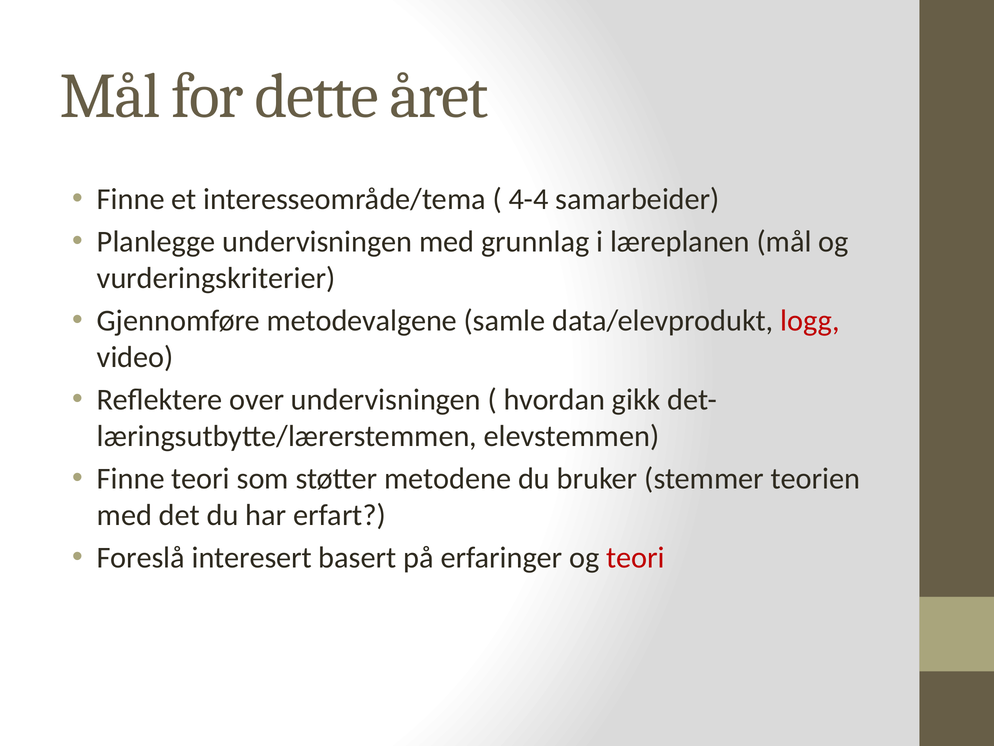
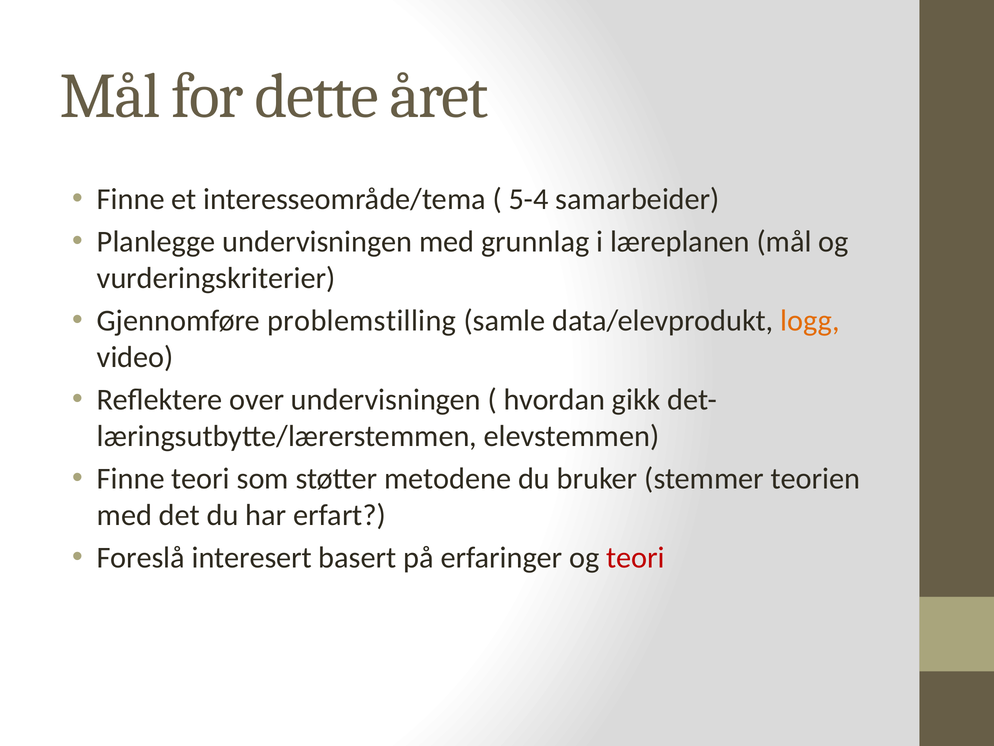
4-4: 4-4 -> 5-4 (529, 199)
metodevalgene: metodevalgene -> problemstilling (362, 321)
logg colour: red -> orange (810, 321)
